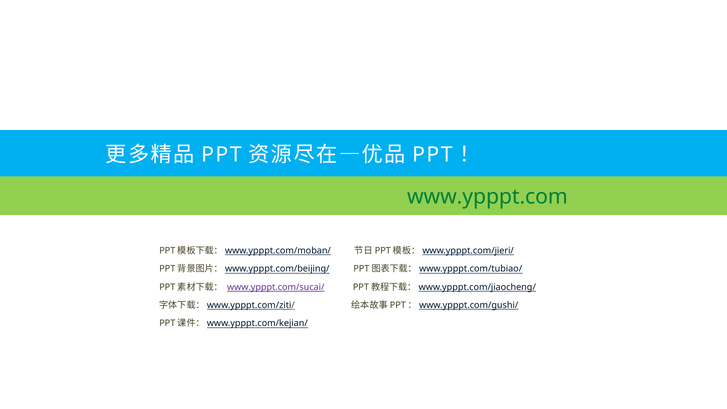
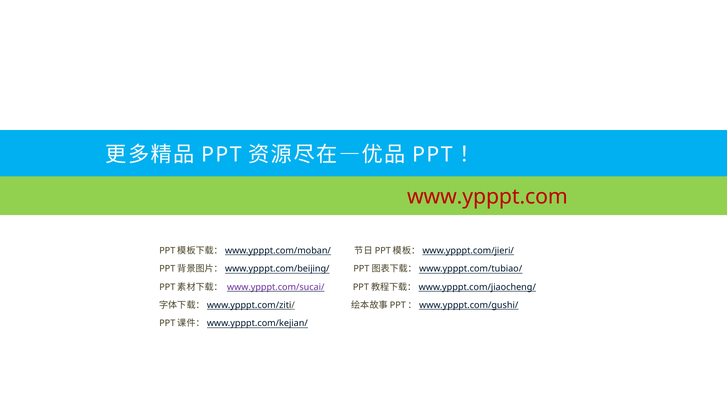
www.ypppt.com colour: green -> red (487, 197)
